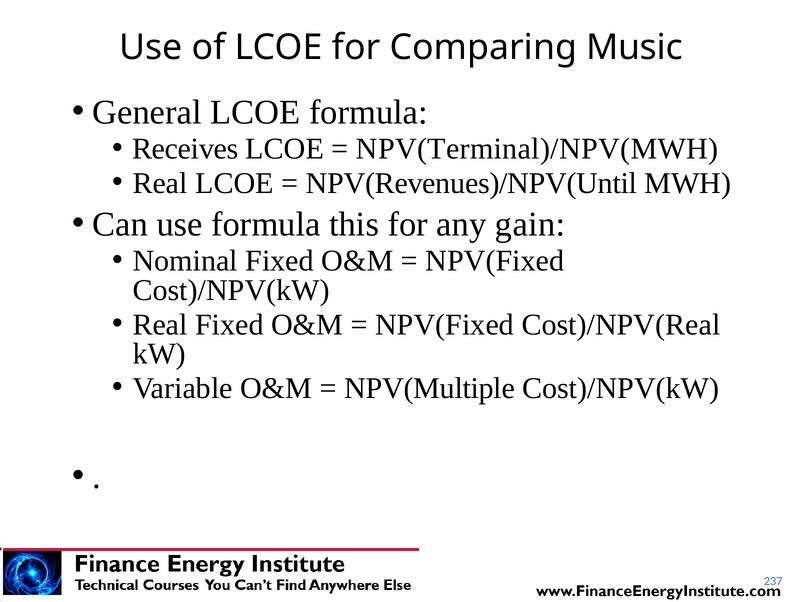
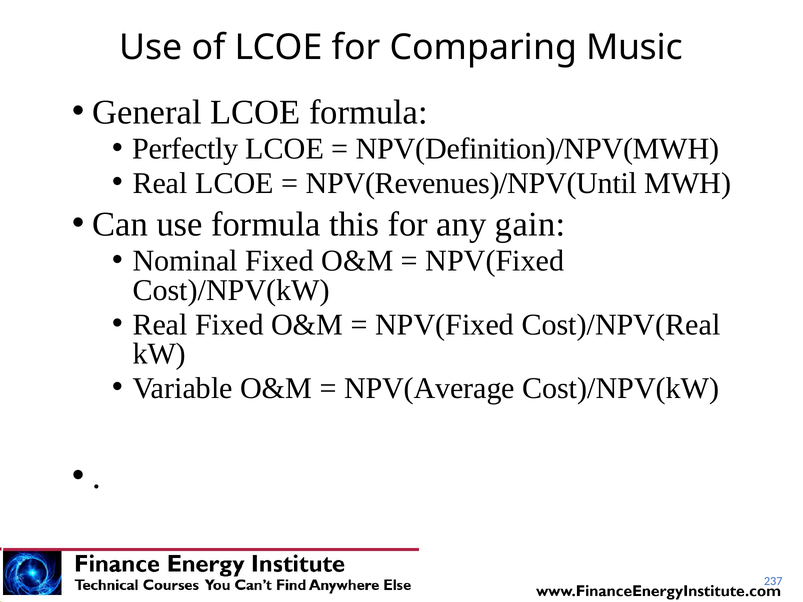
Receives: Receives -> Perfectly (185, 149)
NPV(Terminal)/NPV(MWH: NPV(Terminal)/NPV(MWH -> NPV(Definition)/NPV(MWH (538, 149)
NPV(Multiple: NPV(Multiple -> NPV(Average (429, 388)
